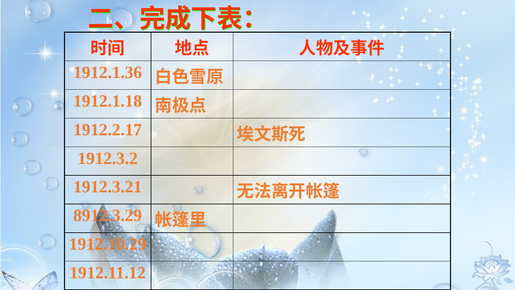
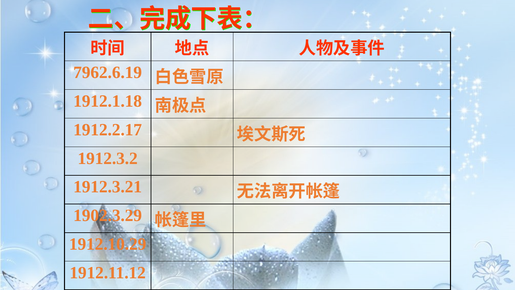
1912.1.36: 1912.1.36 -> 7962.6.19 (108, 72)
8912.3.29: 8912.3.29 -> 1902.3.29 (108, 215)
